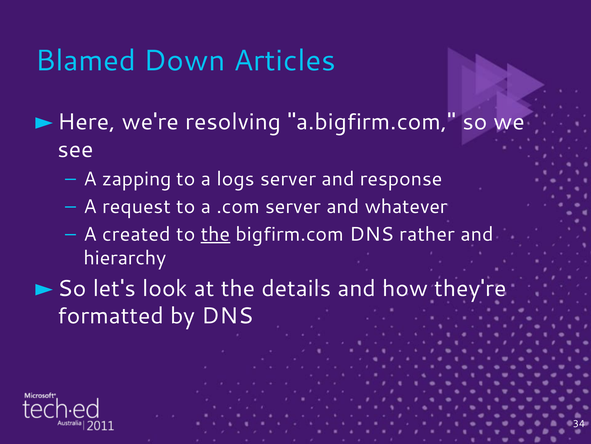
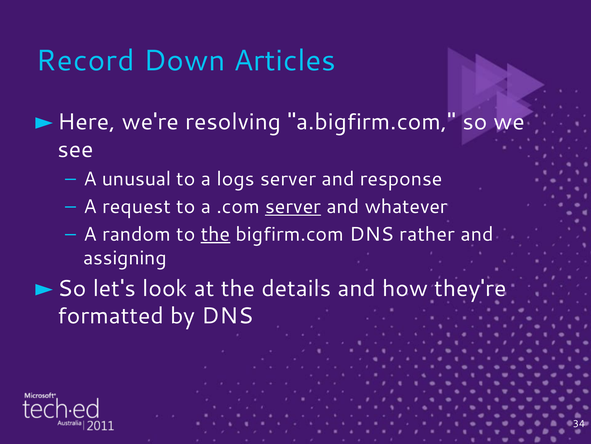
Blamed: Blamed -> Record (85, 60)
zapping: zapping -> unusual (137, 179)
server underline: none -> present (293, 206)
created: created -> random (136, 234)
hierarchy: hierarchy -> assigning (125, 257)
